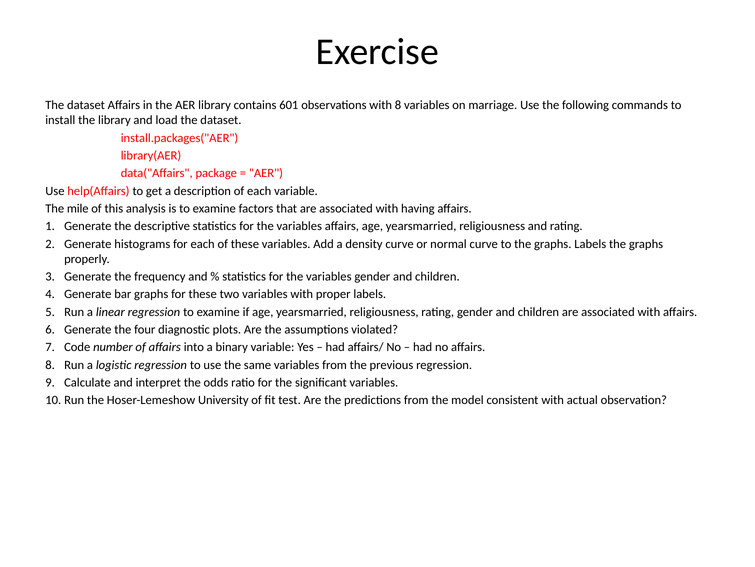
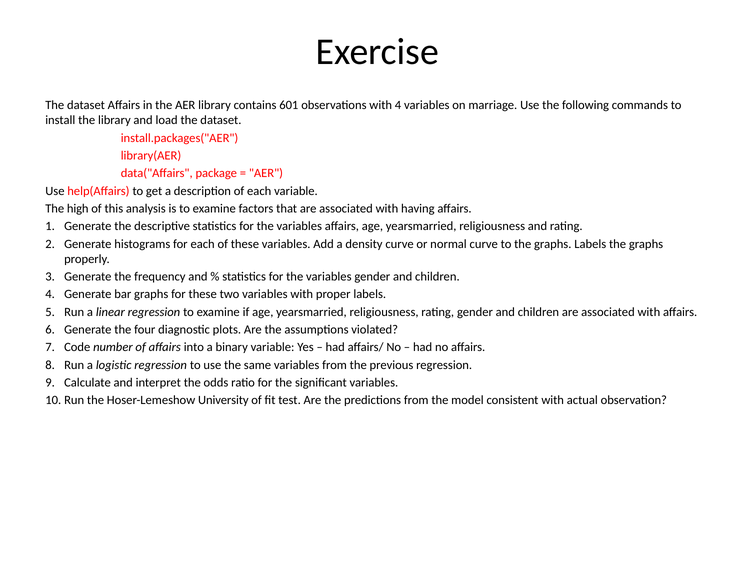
with 8: 8 -> 4 (398, 105)
mile: mile -> high (78, 208)
